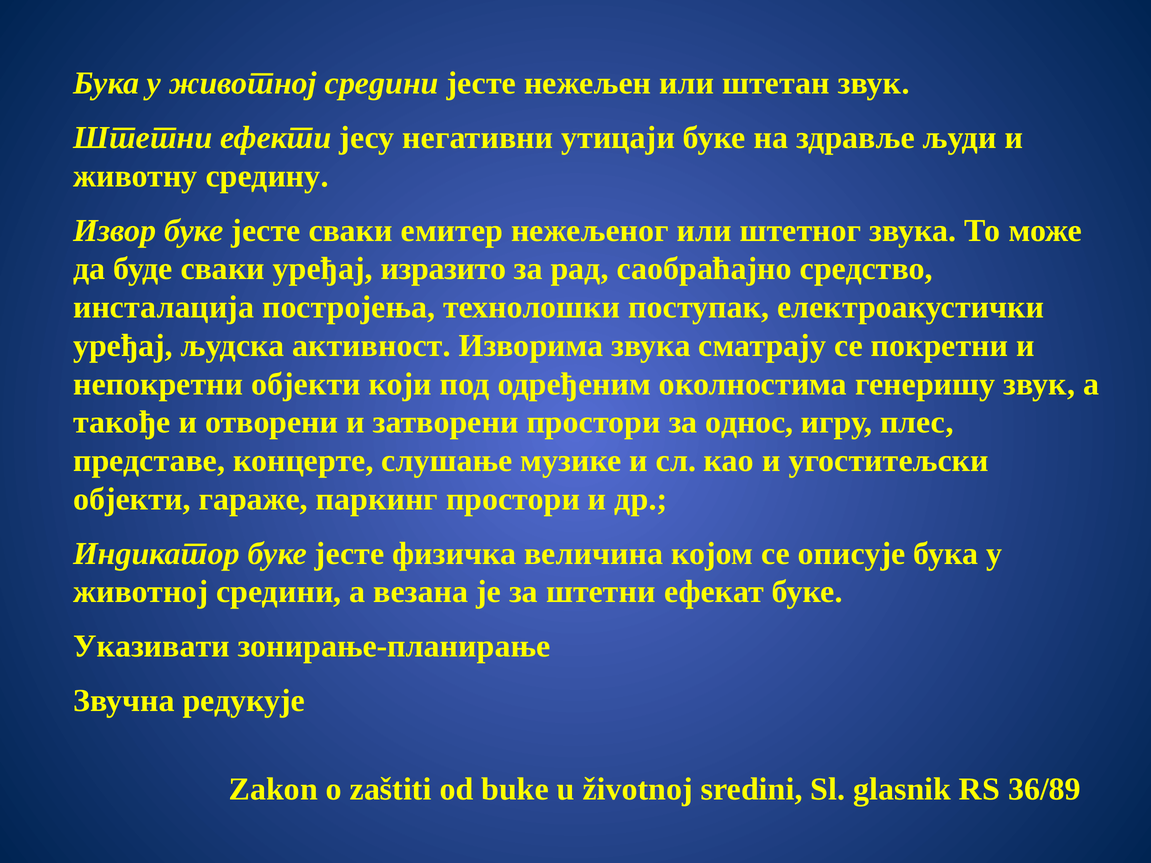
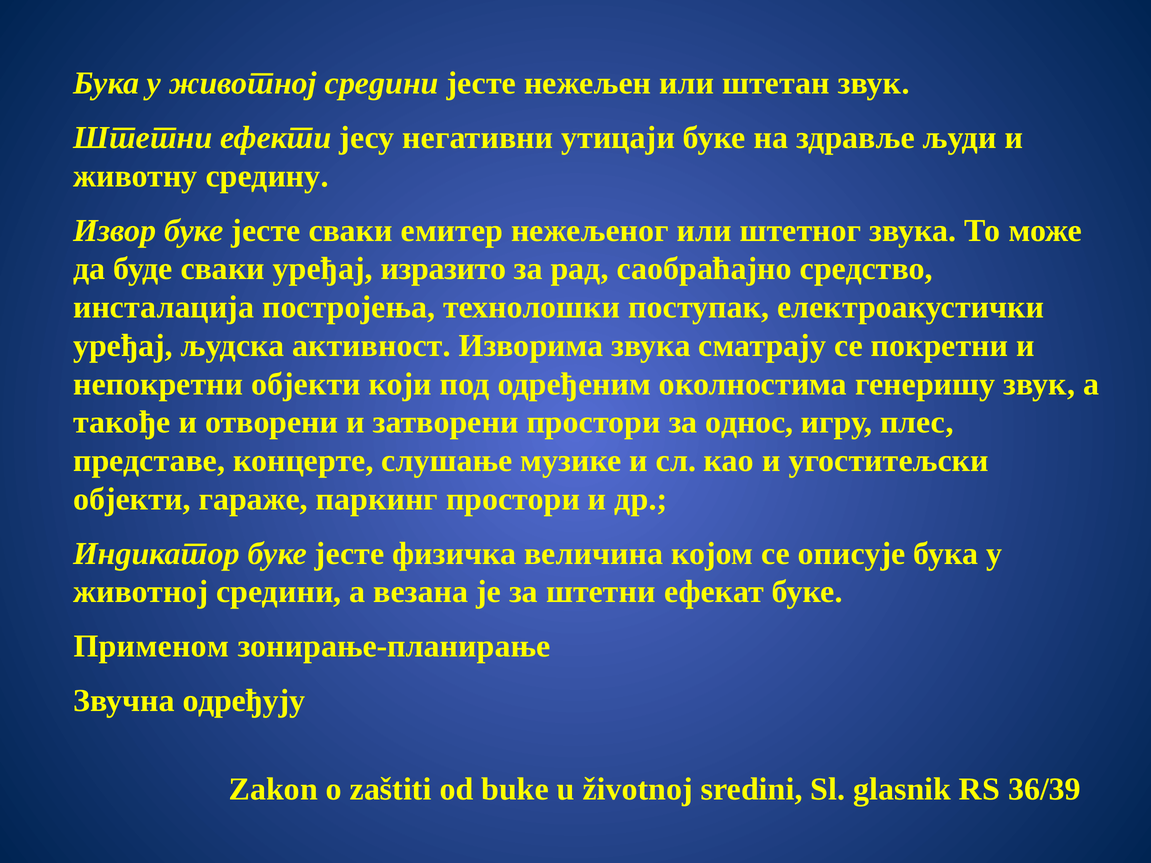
Указивати: Указивати -> Применом (151, 646)
редукује: редукује -> одређују (244, 701)
36/89: 36/89 -> 36/39 (1044, 789)
